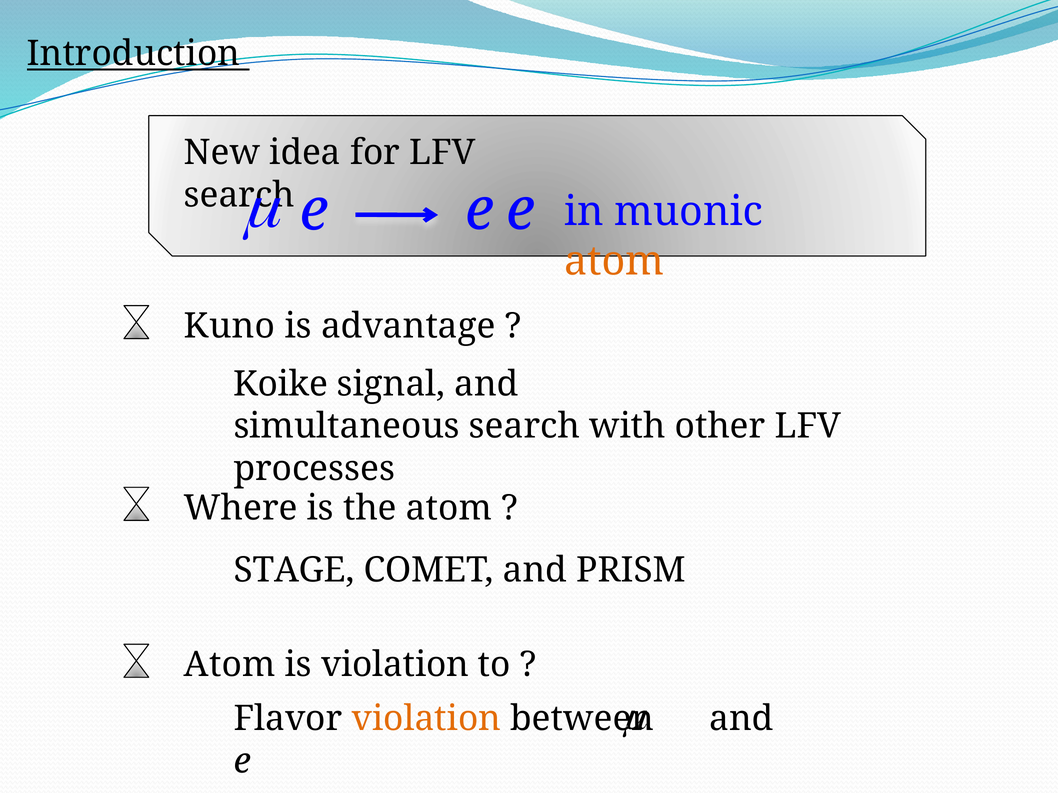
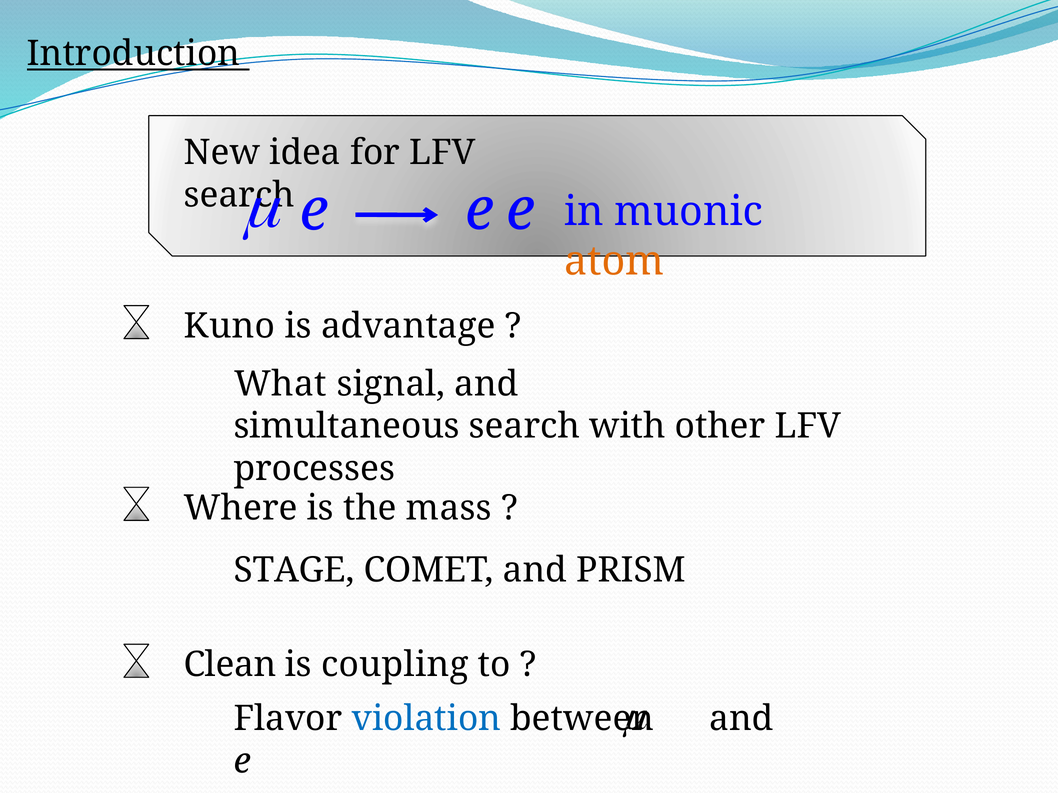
Koike: Koike -> What (280, 384)
the atom: atom -> mass (449, 508)
Atom: Atom -> Clean (230, 665)
is violation: violation -> coupling (395, 665)
violation colour: orange -> blue (426, 719)
